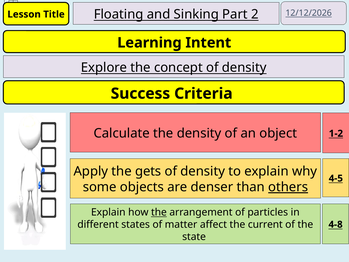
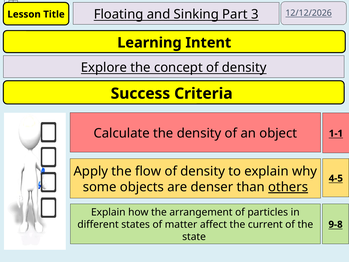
2: 2 -> 3 (255, 14)
1-2: 1-2 -> 1-1 (336, 133)
gets: gets -> flow (148, 171)
the underline: present -> none (159, 212)
4-8: 4-8 -> 9-8 (336, 224)
